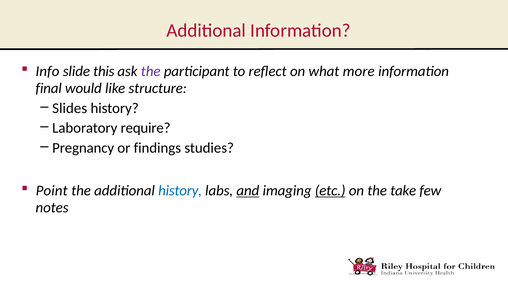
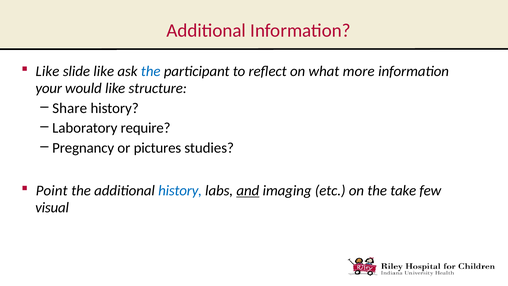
Info: Info -> Like (47, 71)
slide this: this -> like (104, 71)
the colour: purple -> blue (151, 71)
final: final -> your (49, 88)
Slides: Slides -> Share (70, 108)
findings: findings -> pictures (157, 148)
etc underline: present -> none (330, 190)
notes: notes -> visual (52, 207)
